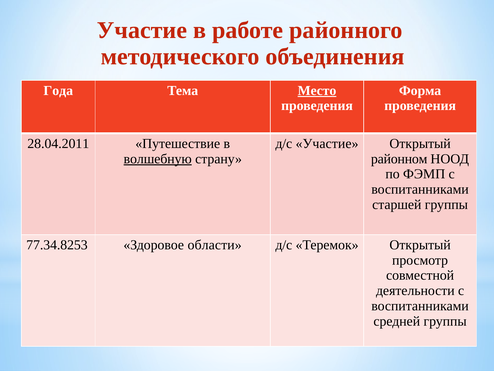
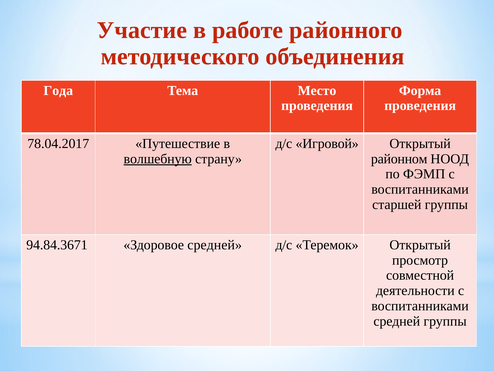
Место underline: present -> none (317, 90)
28.04.2011: 28.04.2011 -> 78.04.2017 (58, 143)
д/с Участие: Участие -> Игровой (327, 143)
77.34.8253: 77.34.8253 -> 94.84.3671 (57, 245)
Здоровое области: области -> средней (215, 245)
